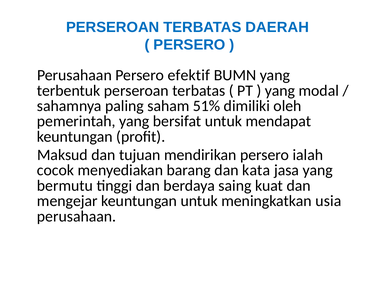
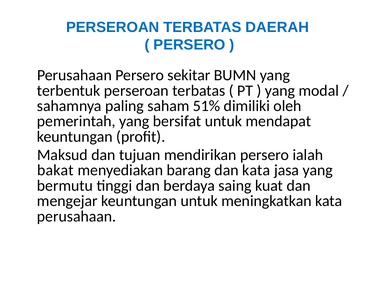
efektif: efektif -> sekitar (189, 75)
cocok: cocok -> bakat (55, 170)
meningkatkan usia: usia -> kata (329, 201)
